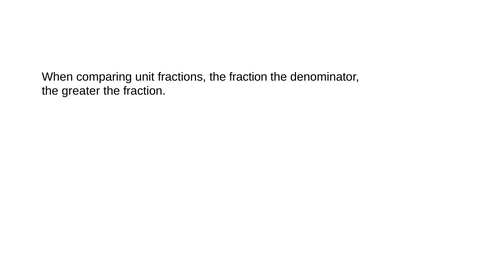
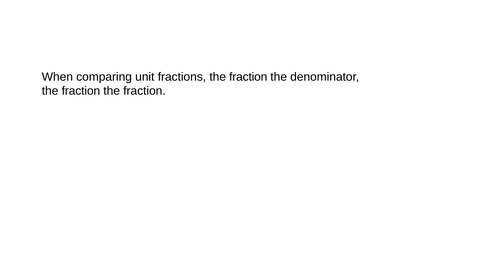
greater: greater -> fraction (81, 91)
